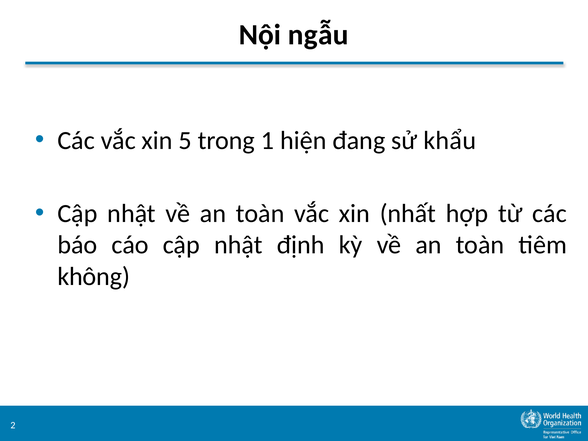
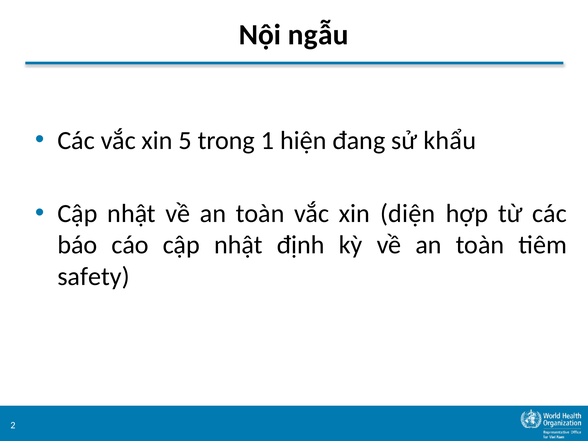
nhất: nhất -> diện (408, 214)
không: không -> safety (94, 276)
